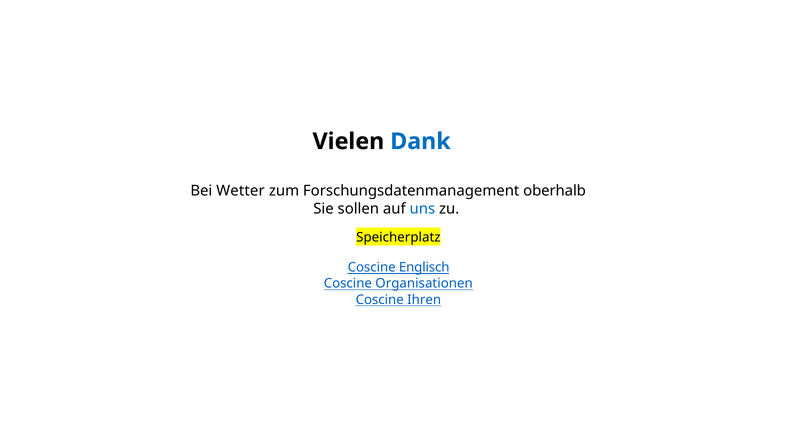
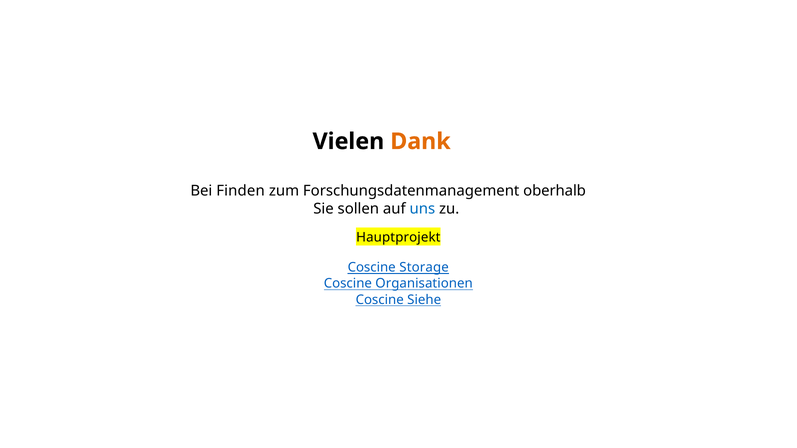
Dank colour: blue -> orange (420, 142)
Wetter: Wetter -> Finden (241, 191)
Speicherplatz: Speicherplatz -> Hauptprojekt (398, 237)
Englisch: Englisch -> Storage (424, 268)
Ihren: Ihren -> Siehe (424, 300)
